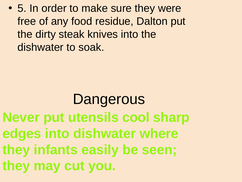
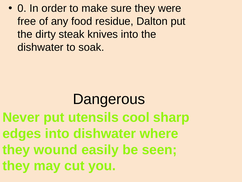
5: 5 -> 0 (22, 8)
infants: infants -> wound (56, 149)
